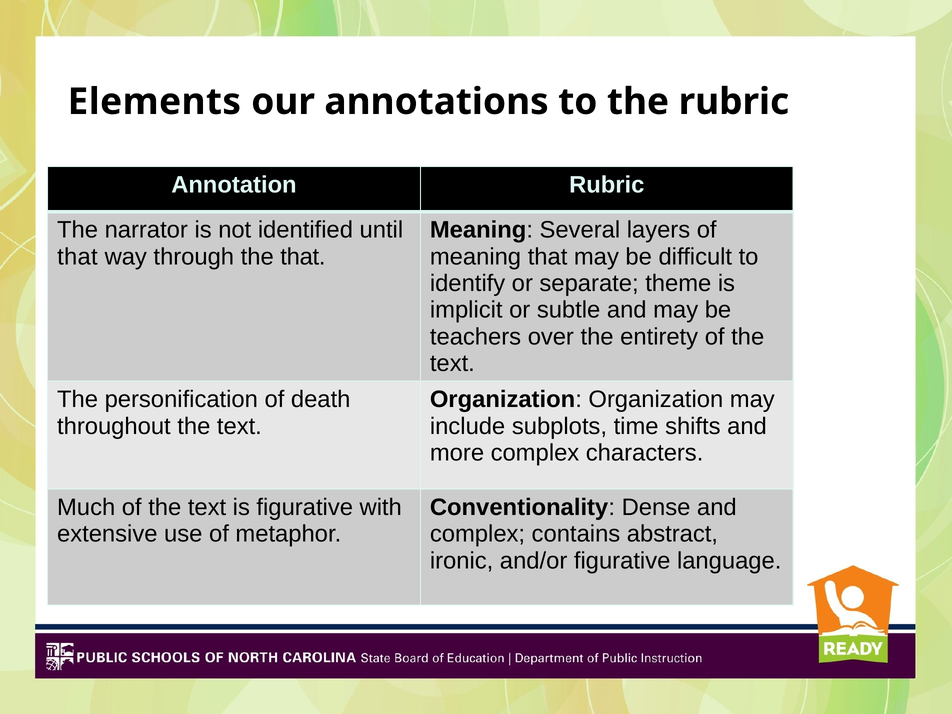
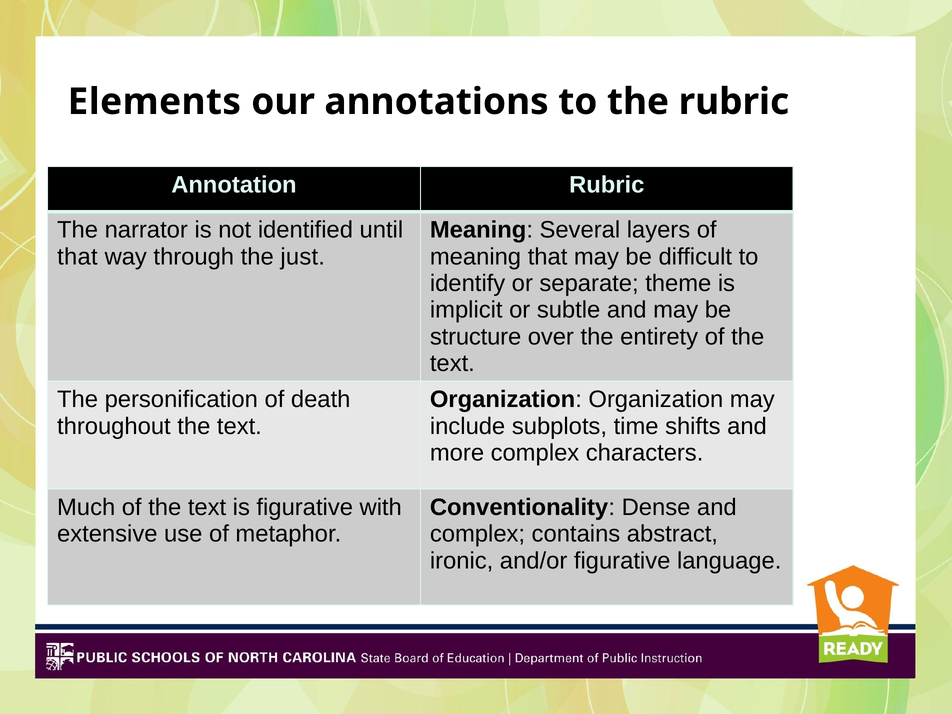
the that: that -> just (303, 257)
teachers: teachers -> structure (476, 337)
